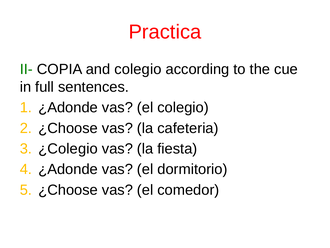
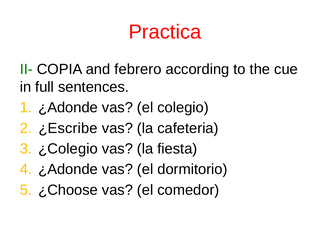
and colegio: colegio -> febrero (138, 69)
¿Choose: ¿Choose -> ¿Escribe (68, 128)
